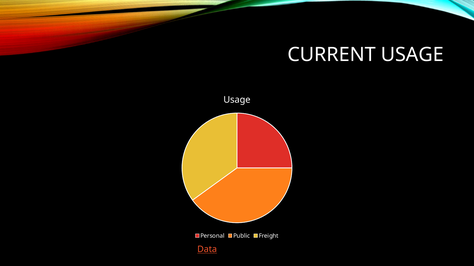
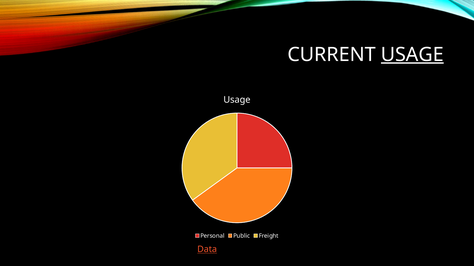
USAGE underline: none -> present (412, 55)
